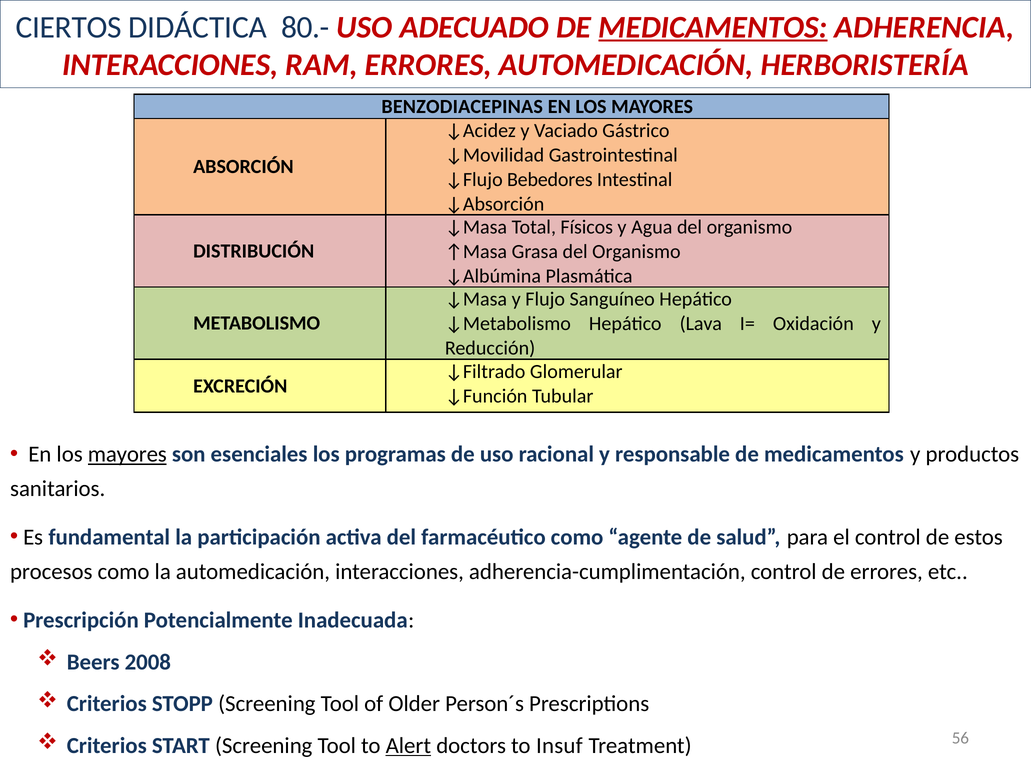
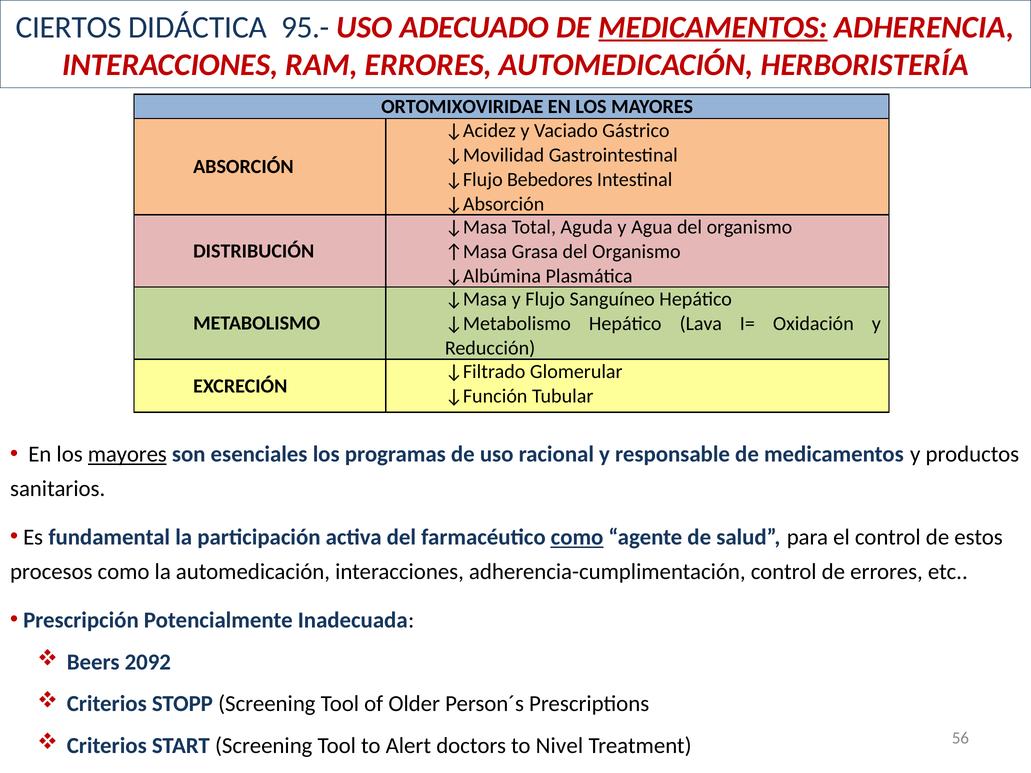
80.-: 80.- -> 95.- (305, 27)
BENZODIACEPINAS: BENZODIACEPINAS -> ORTOMIXOVIRIDAE (462, 107)
Físicos: Físicos -> Aguda (587, 227)
como underline: none -> present (577, 537)
2008: 2008 -> 2092 (148, 662)
Alert underline: present -> none (408, 746)
Insuf: Insuf -> Nivel (559, 746)
